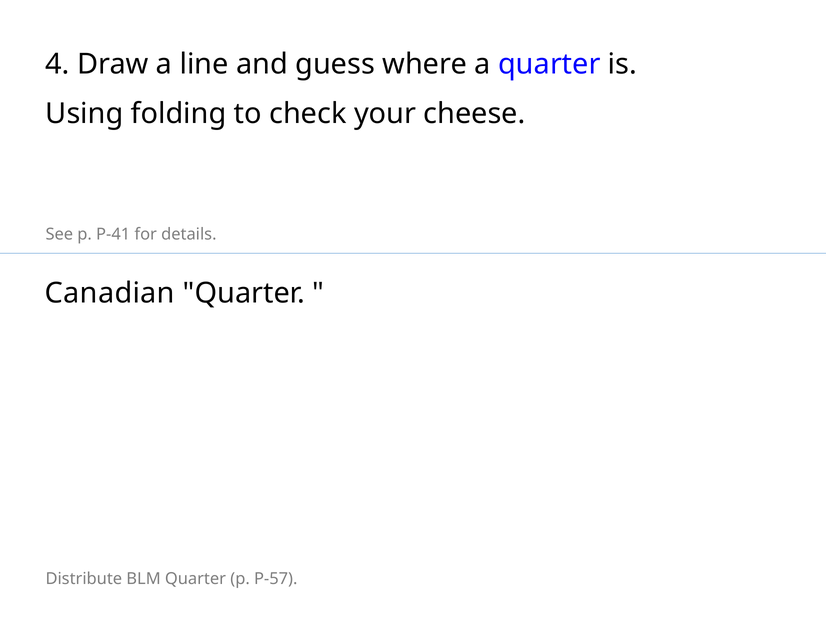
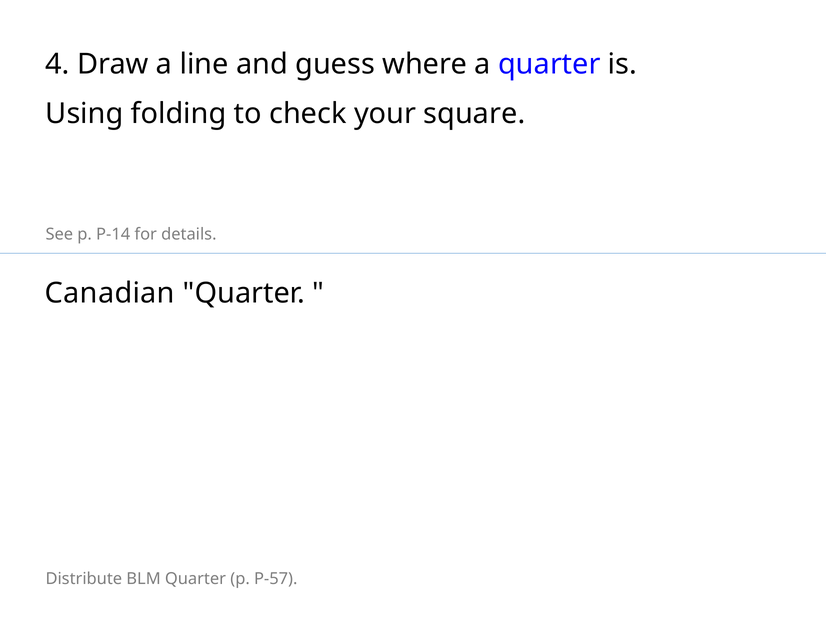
cheese: cheese -> square (474, 114)
P-41: P-41 -> P-14 (113, 235)
